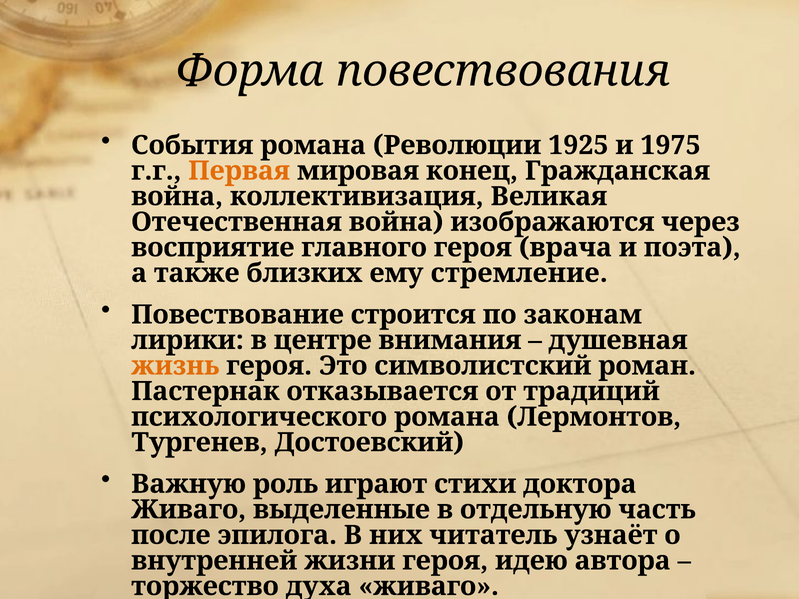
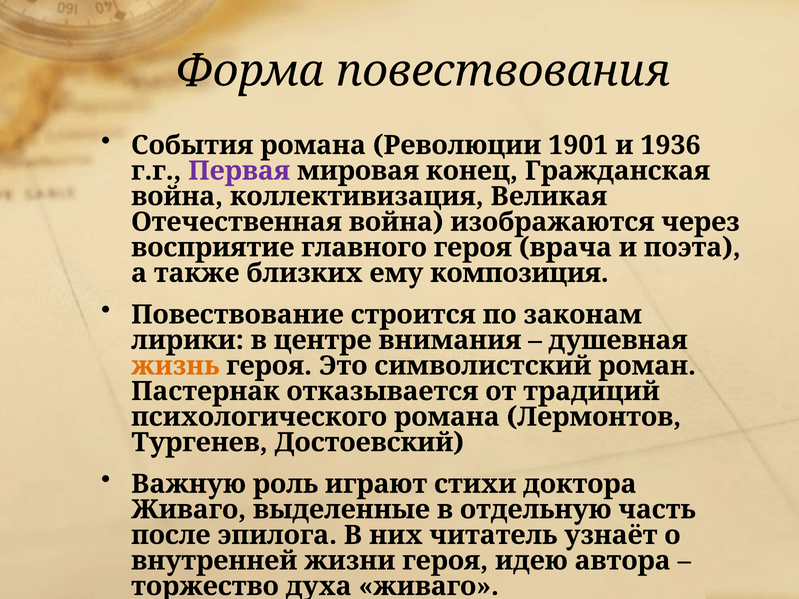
1925: 1925 -> 1901 (578, 145)
1975: 1975 -> 1936 (670, 145)
Первая colour: orange -> purple (239, 171)
стремление: стремление -> композиция (519, 273)
